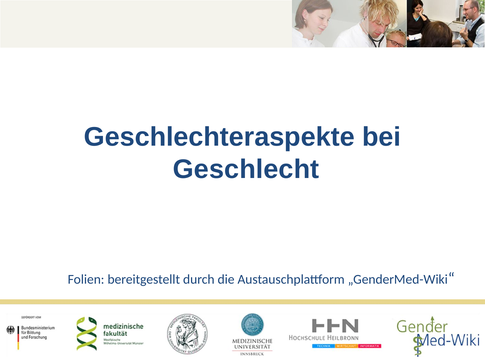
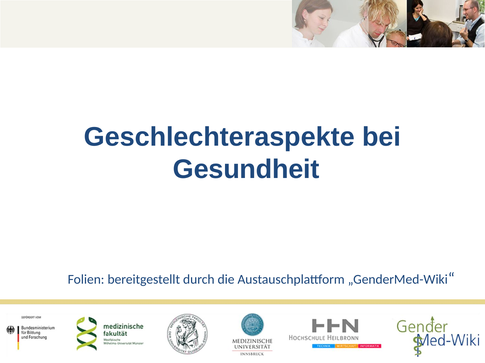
Geschlecht: Geschlecht -> Gesundheit (246, 170)
